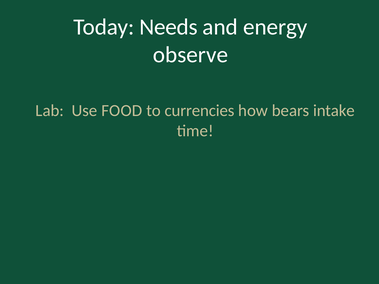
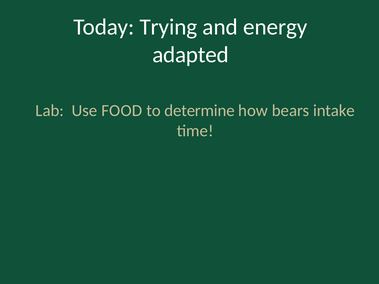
Needs: Needs -> Trying (168, 27)
observe: observe -> adapted (191, 55)
currencies: currencies -> determine (200, 111)
